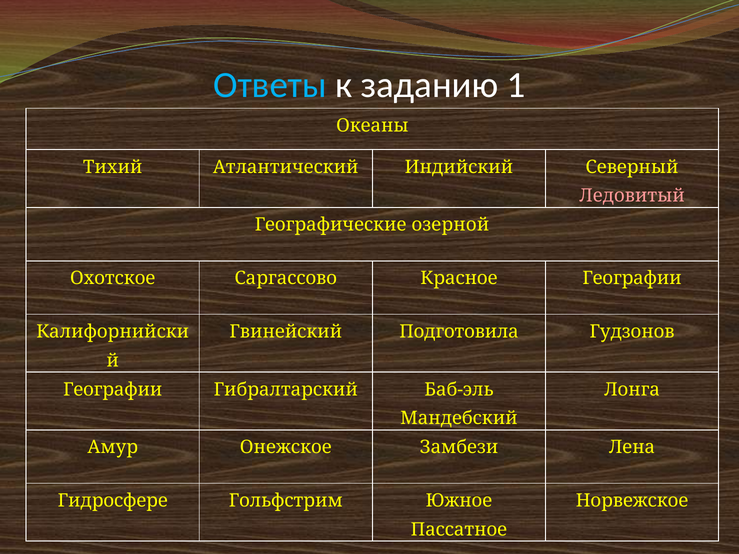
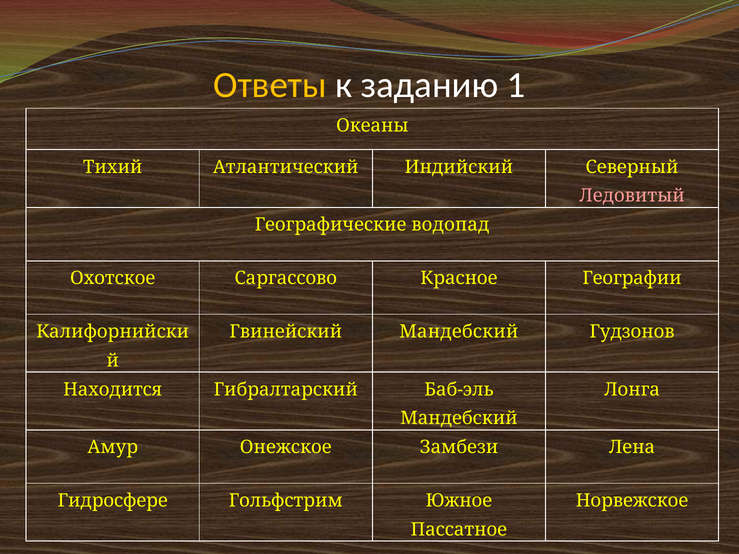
Ответы colour: light blue -> yellow (270, 85)
озерной: озерной -> водопад (450, 225)
Гвинейский Подготовила: Подготовила -> Мандебский (459, 332)
Географии: Географии -> Находится (113, 390)
